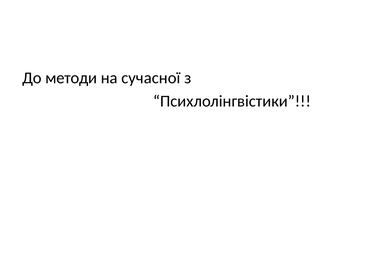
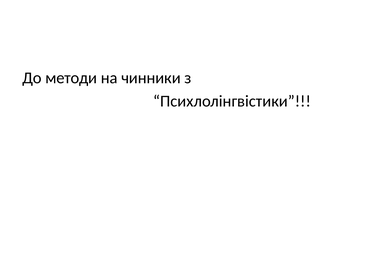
сучасної: сучасної -> чинники (151, 78)
